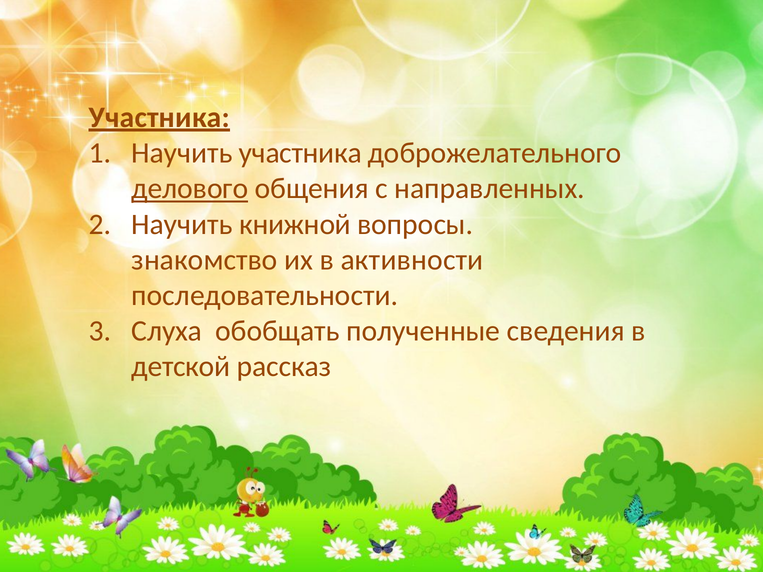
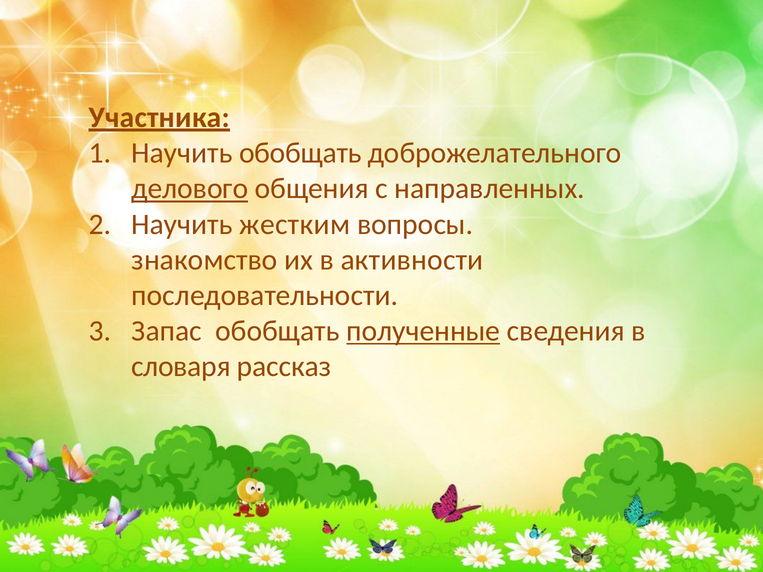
Научить участника: участника -> обобщать (300, 153)
книжной: книжной -> жестким (295, 224)
Слуха: Слуха -> Запас (167, 331)
полученные underline: none -> present (423, 331)
детской: детской -> словаря (181, 367)
